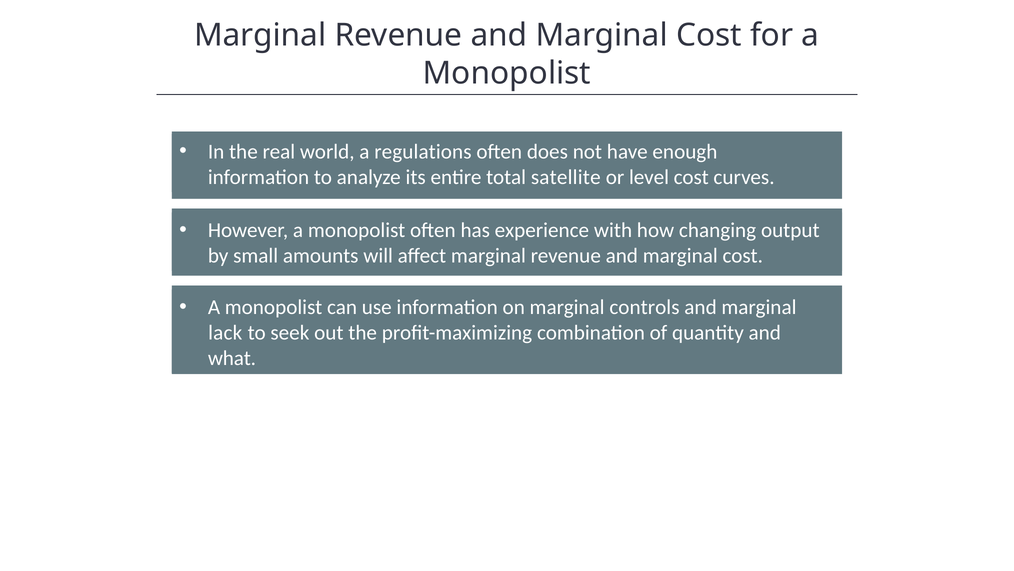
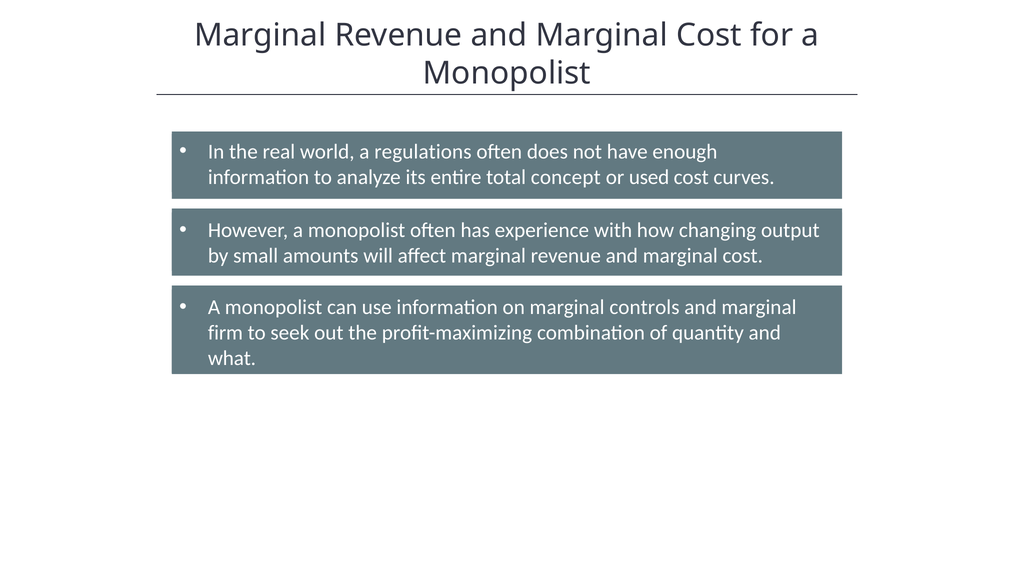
satellite: satellite -> concept (566, 177)
level: level -> used (649, 177)
lack: lack -> firm (225, 332)
